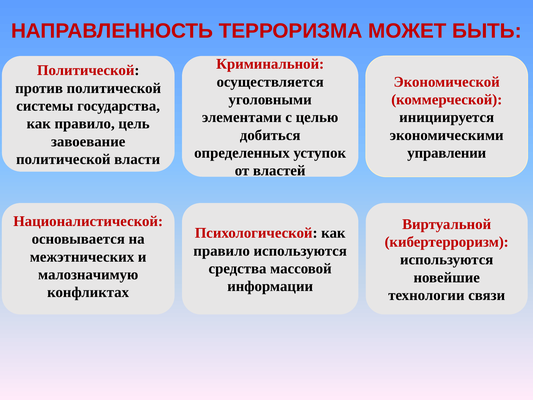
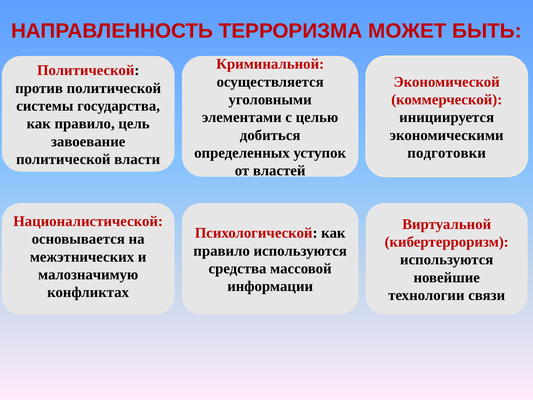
управлении: управлении -> подготовки (447, 153)
